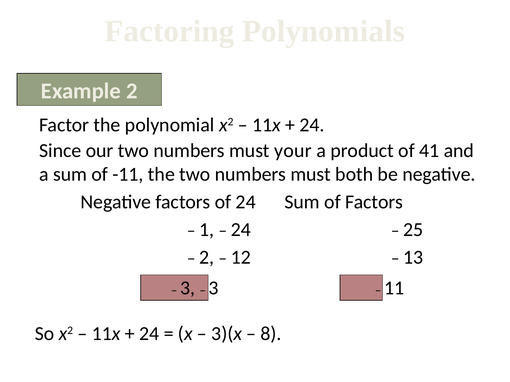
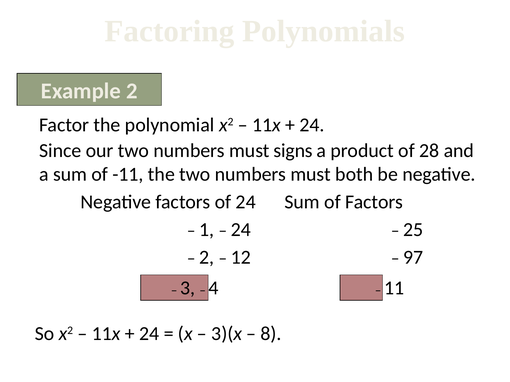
your: your -> signs (293, 151)
41: 41 -> 28 (429, 151)
13: 13 -> 97 (413, 258)
3: 3 -> 4 (214, 288)
